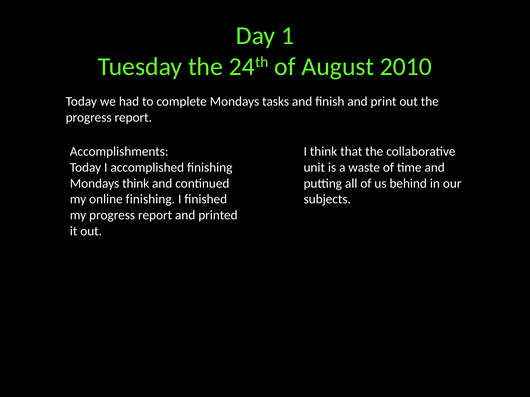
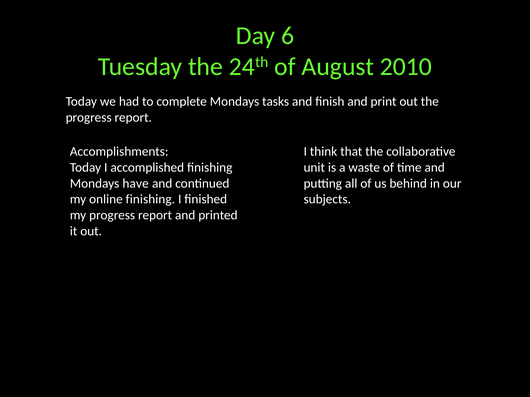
1: 1 -> 6 (288, 36)
Mondays think: think -> have (136, 184)
